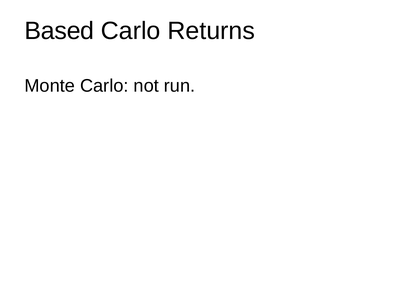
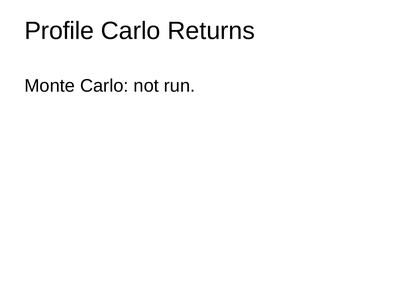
Based: Based -> Profile (59, 31)
